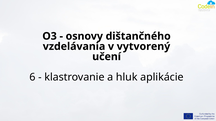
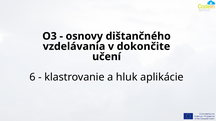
vytvorený: vytvorený -> dokončite (143, 47)
